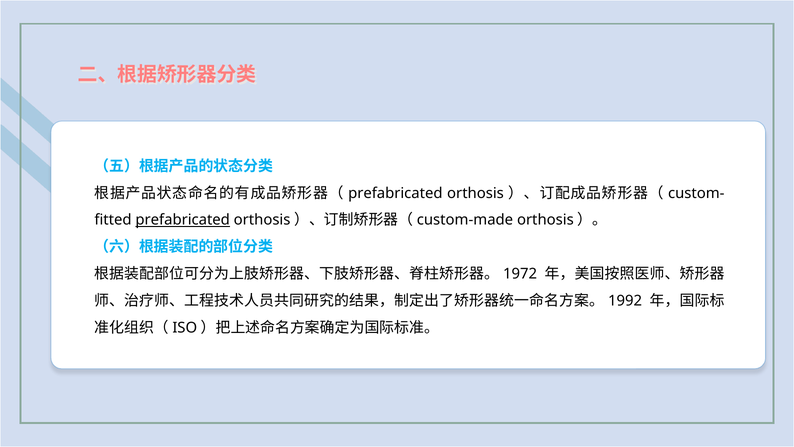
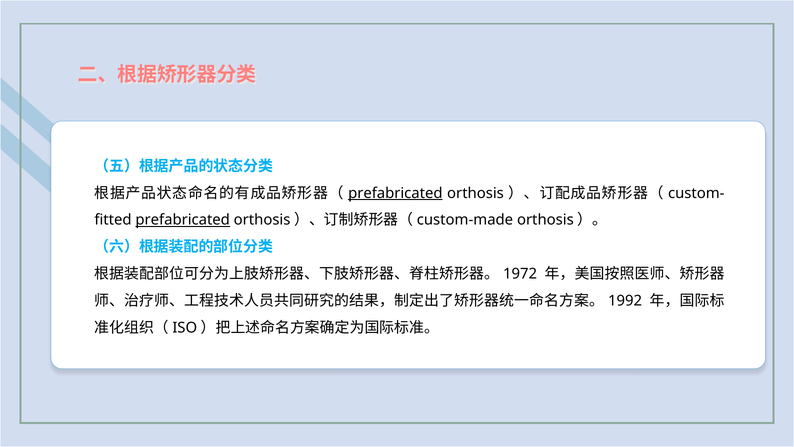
prefabricated underline: none -> present (395, 193)
